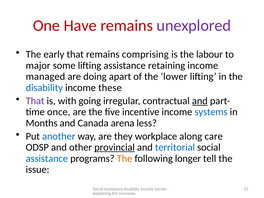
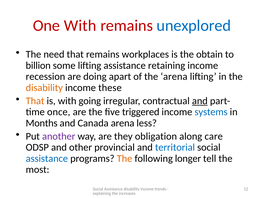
One Have: Have -> With (80, 26)
unexplored colour: purple -> blue (194, 26)
early: early -> need (54, 54)
comprising: comprising -> workplaces (145, 54)
labour: labour -> obtain (209, 54)
major: major -> billion (38, 65)
managed: managed -> recession (45, 77)
the lower: lower -> arena (174, 77)
disability colour: blue -> orange (44, 88)
That colour: purple -> orange (35, 101)
incentive: incentive -> triggered (141, 112)
another colour: blue -> purple (59, 136)
workplace: workplace -> obligation (156, 136)
provincial underline: present -> none (115, 147)
issue: issue -> most (38, 170)
